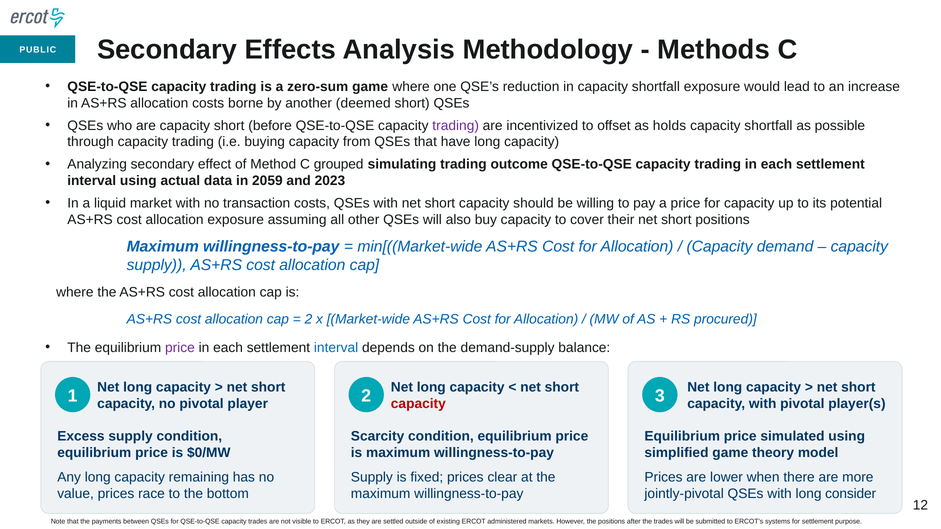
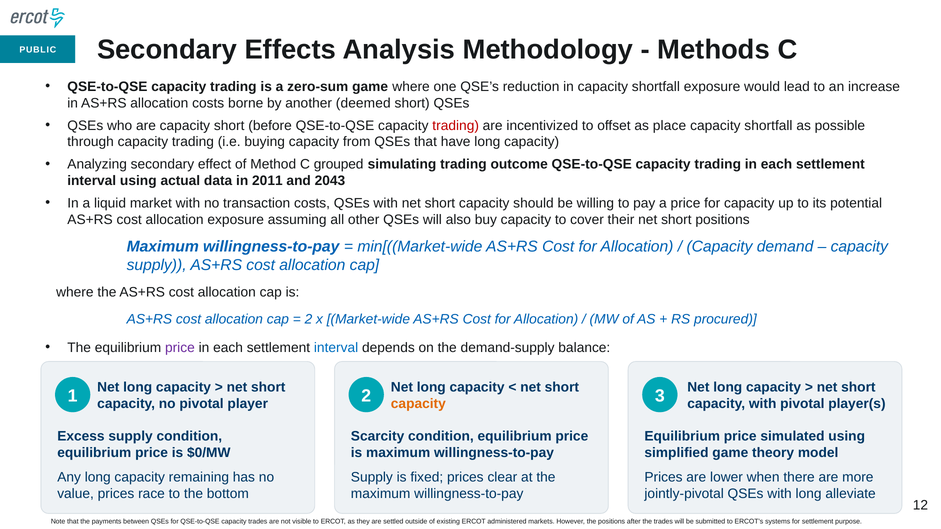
trading colour: purple -> red (456, 126)
holds: holds -> place (669, 126)
2059: 2059 -> 2011 (267, 181)
2023: 2023 -> 2043 (330, 181)
capacity colour: red -> orange (418, 404)
consider: consider -> alleviate (851, 494)
